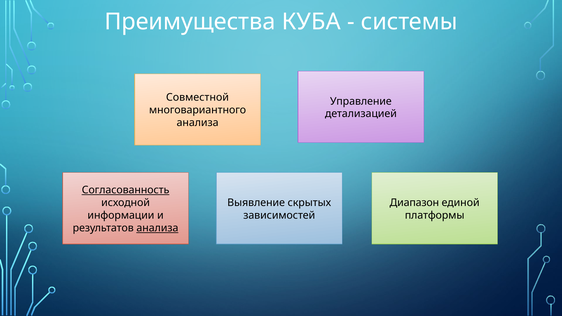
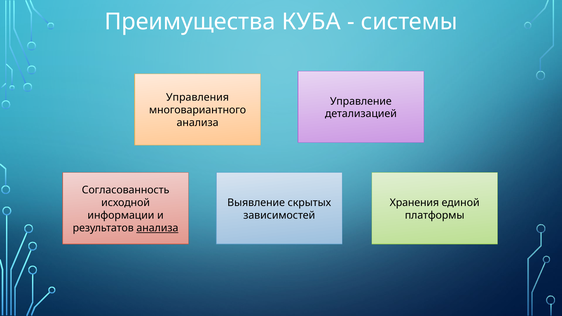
Совместной: Совместной -> Управления (198, 98)
Согласованность underline: present -> none (126, 190)
Диапазон: Диапазон -> Хранения (414, 203)
